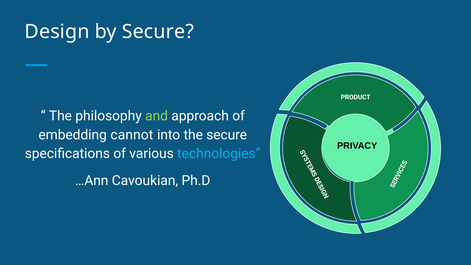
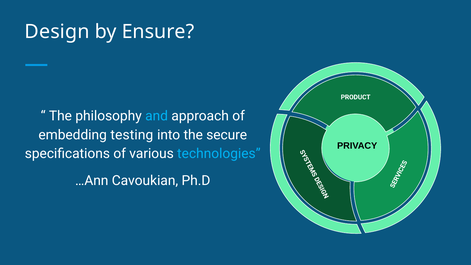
by Secure: Secure -> Ensure (158, 32)
and colour: light green -> light blue (157, 116)
cannot: cannot -> testing (132, 135)
